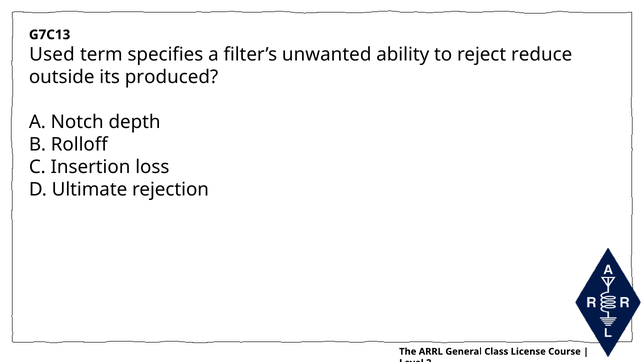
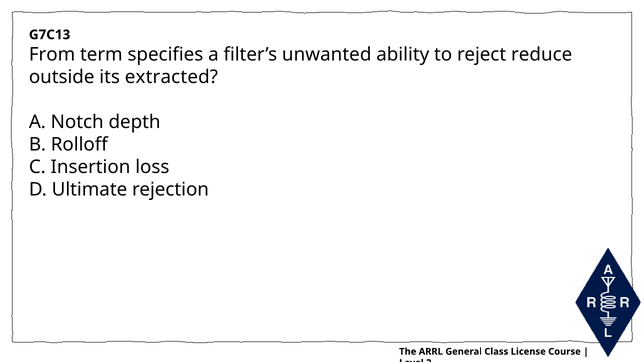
Used: Used -> From (52, 54)
produced: produced -> extracted (171, 77)
